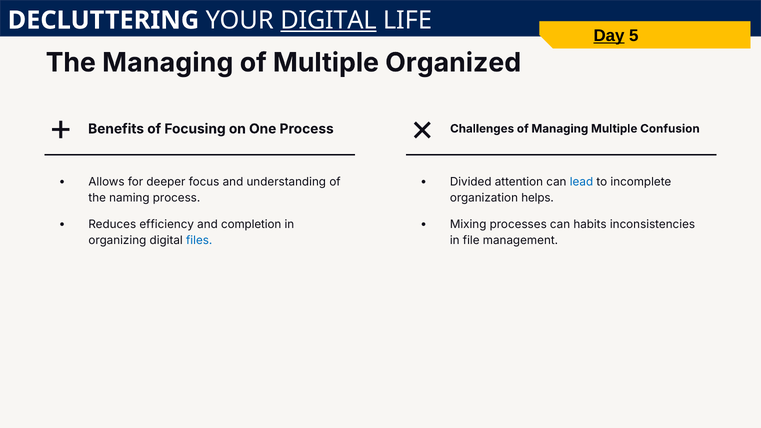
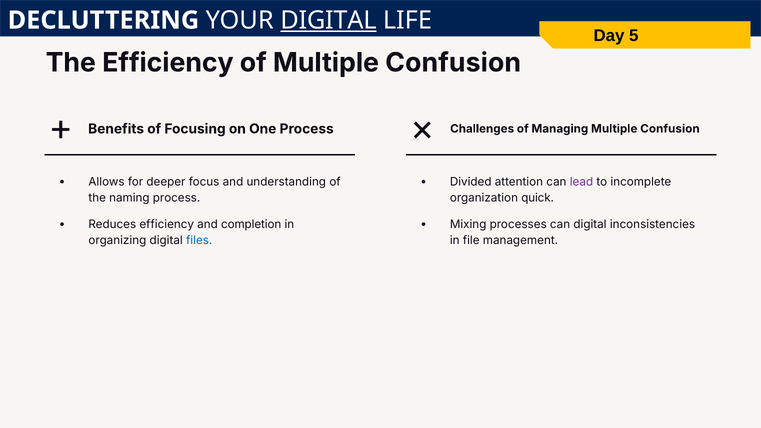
Day underline: present -> none (609, 36)
The Managing: Managing -> Efficiency (168, 63)
of Multiple Organized: Organized -> Confusion (453, 63)
lead colour: blue -> purple (581, 182)
helps: helps -> quick (538, 198)
can habits: habits -> digital (590, 224)
